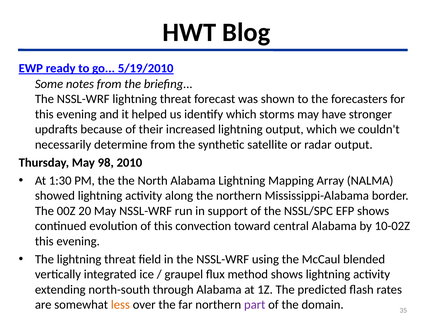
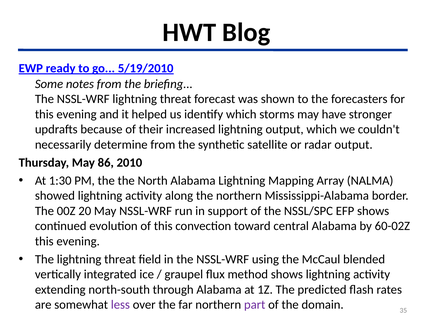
98: 98 -> 86 (106, 162)
10-02Z: 10-02Z -> 60-02Z (392, 226)
less colour: orange -> purple (120, 305)
